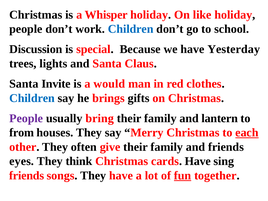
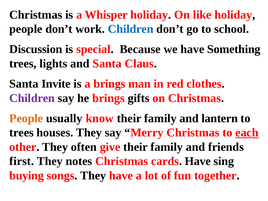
Yesterday: Yesterday -> Something (234, 49)
a would: would -> brings (109, 84)
Children colour: blue -> purple (32, 98)
People colour: purple -> orange (26, 118)
bring: bring -> know (100, 118)
from: from -> trees (22, 133)
eyes: eyes -> first (22, 161)
think: think -> notes (79, 161)
friends: friends -> buying (27, 176)
fun underline: present -> none (183, 176)
